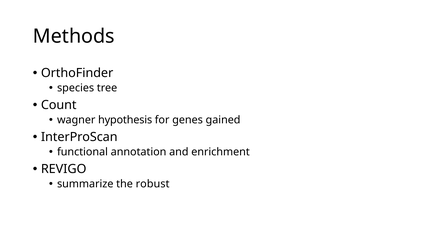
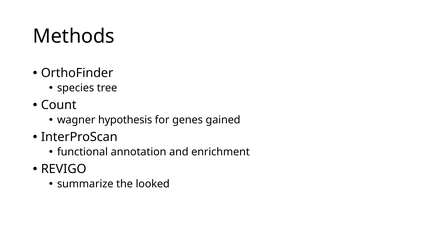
robust: robust -> looked (153, 184)
